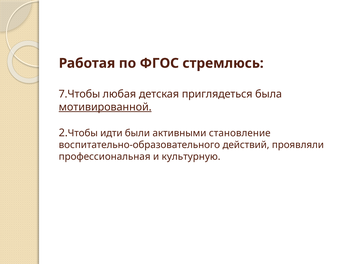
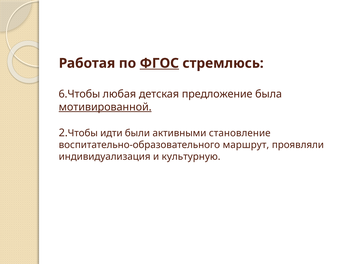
ФГОС underline: none -> present (159, 63)
7.Чтобы: 7.Чтобы -> 6.Чтобы (79, 94)
приглядеться: приглядеться -> предложение (217, 94)
действий: действий -> маршрут (246, 145)
профессиональная: профессиональная -> индивидуализация (105, 157)
